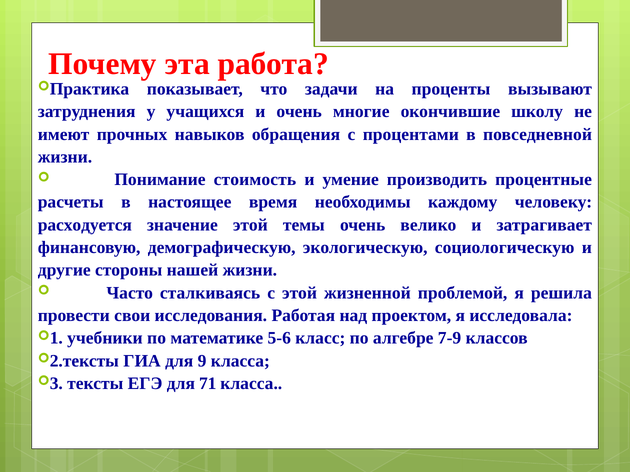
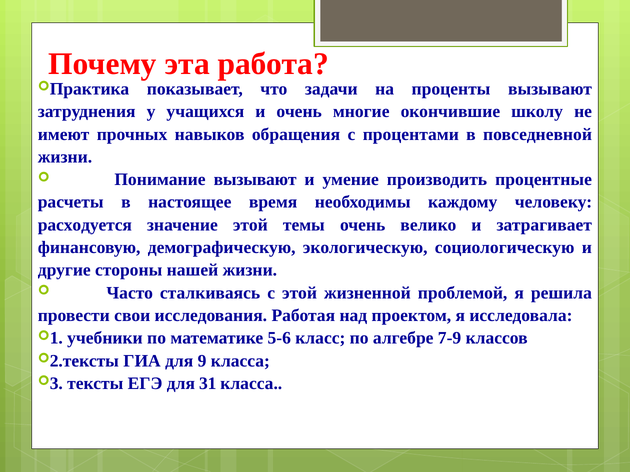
Понимание стоимость: стоимость -> вызывают (255, 180)
71: 71 -> 31 (208, 384)
